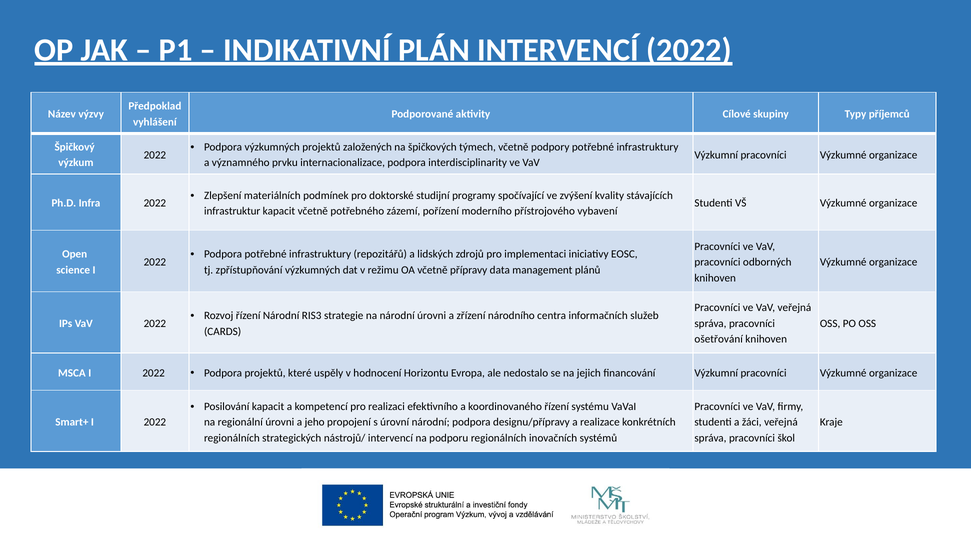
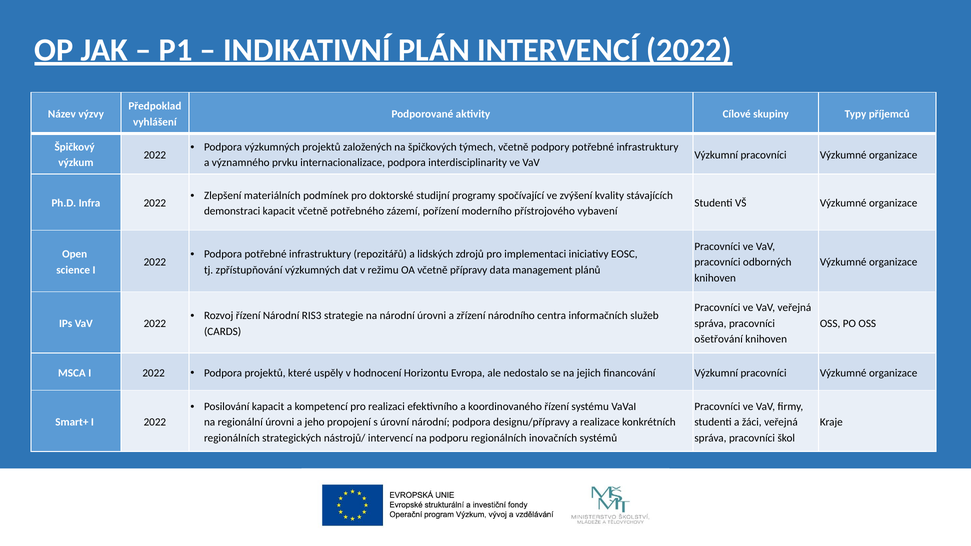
infrastruktur: infrastruktur -> demonstraci (232, 211)
